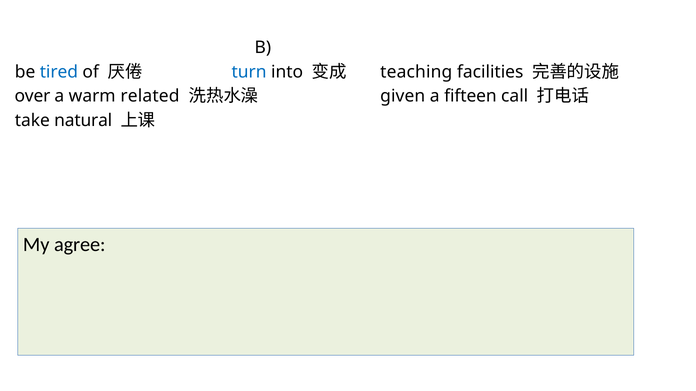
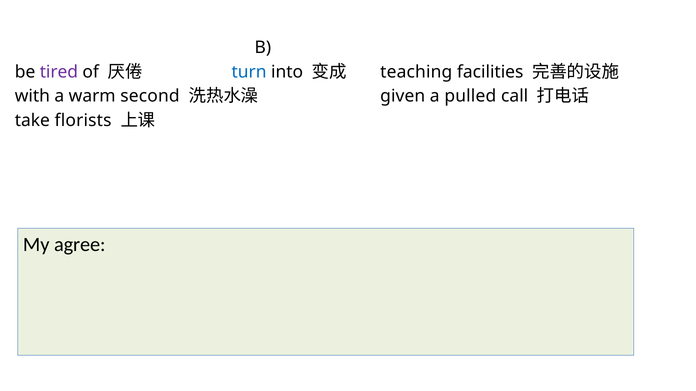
tired colour: blue -> purple (59, 72)
over: over -> with (32, 96)
related: related -> second (150, 96)
fifteen: fifteen -> pulled (470, 96)
natural: natural -> florists (83, 121)
